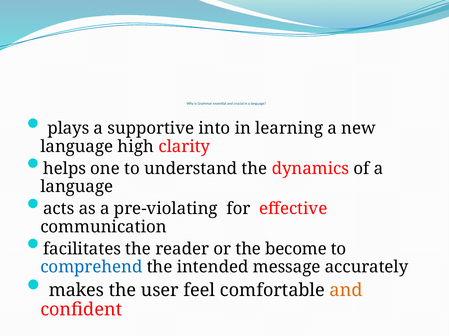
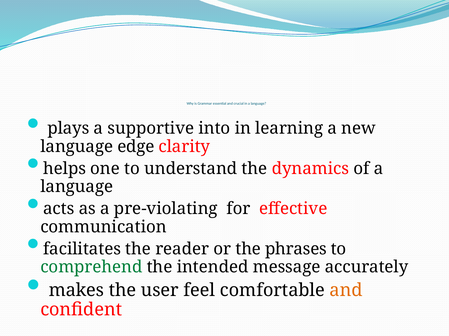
high: high -> edge (136, 147)
become: become -> phrases (296, 249)
comprehend colour: blue -> green (91, 268)
